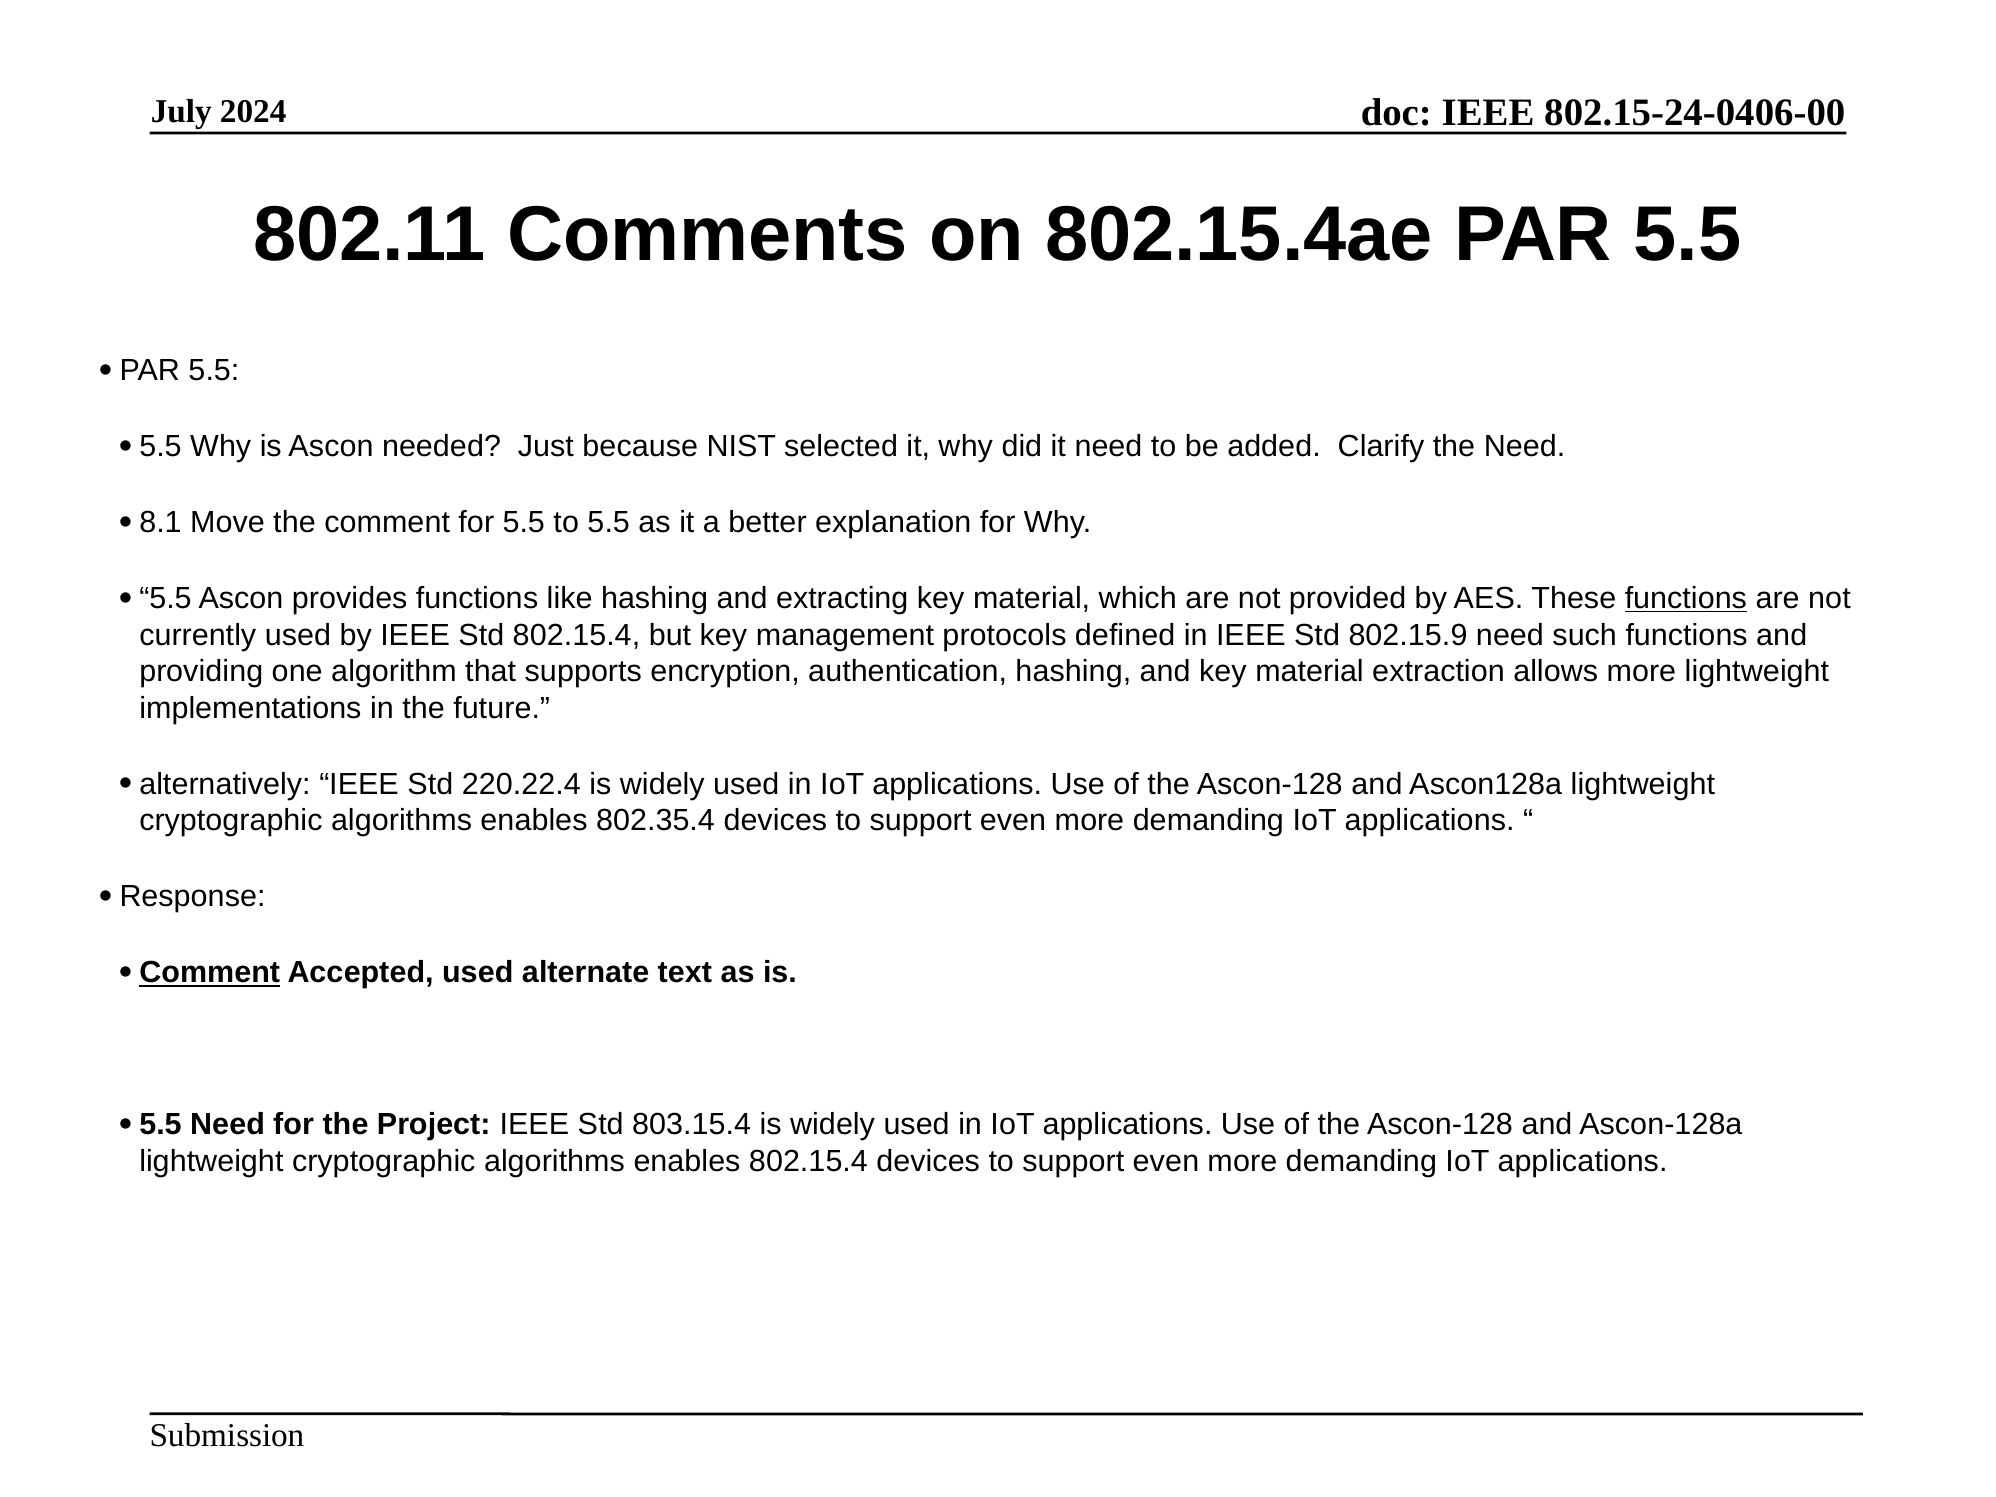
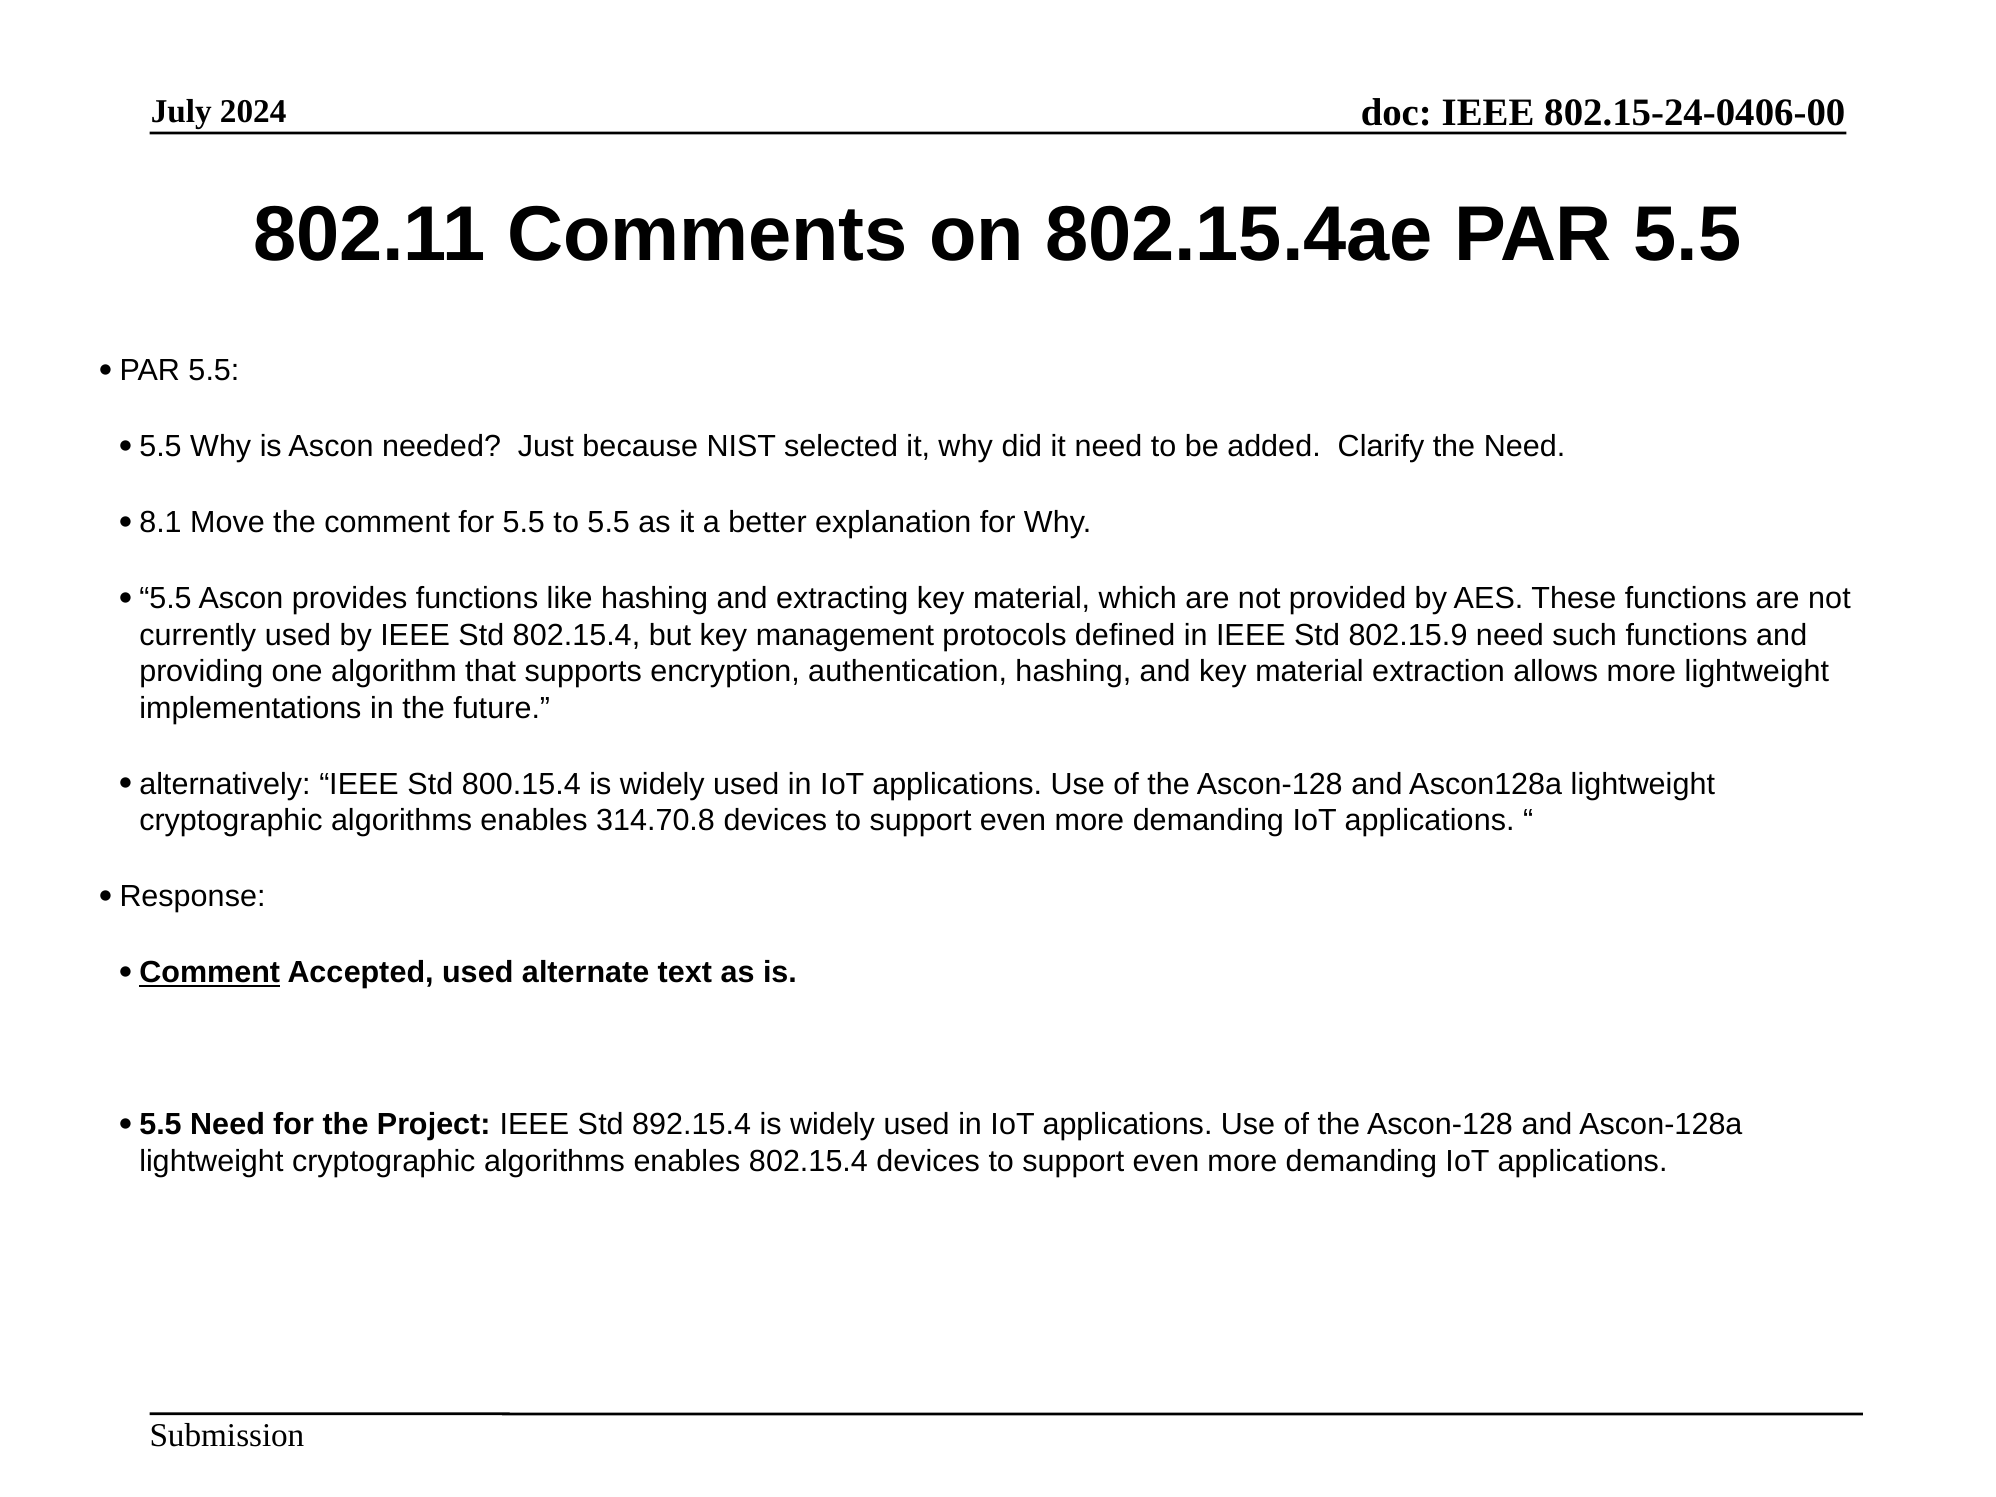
functions underline: present -> none (1686, 598)
220.22.4: 220.22.4 -> 800.15.4 (521, 784)
802.35.4: 802.35.4 -> 314.70.8 (656, 821)
803.15.4: 803.15.4 -> 892.15.4 (692, 1124)
